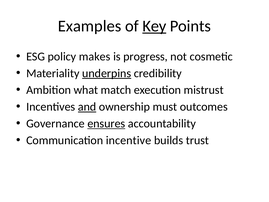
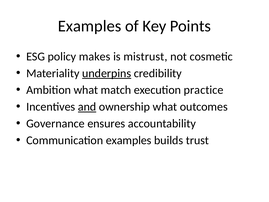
Key underline: present -> none (154, 26)
progress: progress -> mistrust (145, 56)
mistrust: mistrust -> practice (204, 90)
ownership must: must -> what (165, 107)
ensures underline: present -> none (106, 123)
Communication incentive: incentive -> examples (129, 140)
